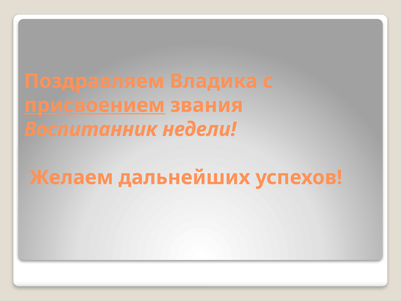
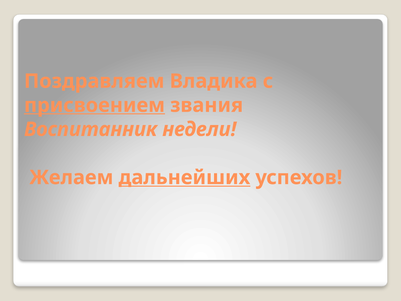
дальнейших underline: none -> present (184, 177)
